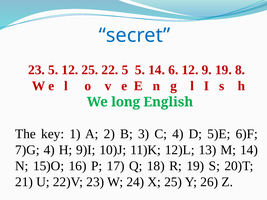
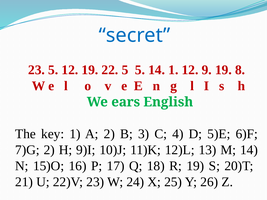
12 25: 25 -> 19 (90, 70)
14 6: 6 -> 1 (173, 70)
long: long -> ears (126, 102)
7)G 4: 4 -> 2 (49, 150)
